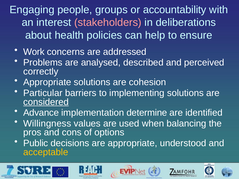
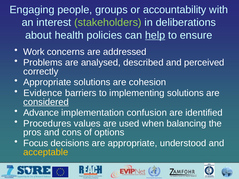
stakeholders colour: pink -> light green (108, 22)
help underline: none -> present (155, 35)
Particular: Particular -> Evidence (43, 93)
determine: determine -> confusion (147, 113)
Willingness: Willingness -> Procedures (47, 124)
Public: Public -> Focus (36, 143)
